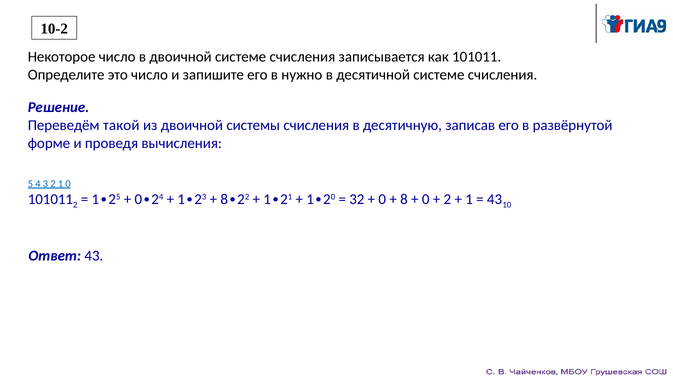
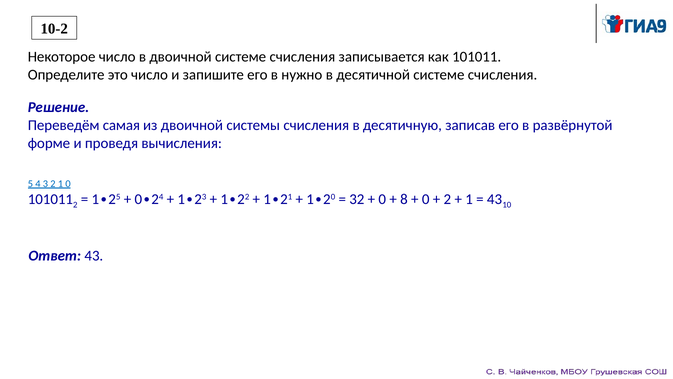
такой: такой -> самая (121, 125)
8: 8 -> 1 (224, 199)
